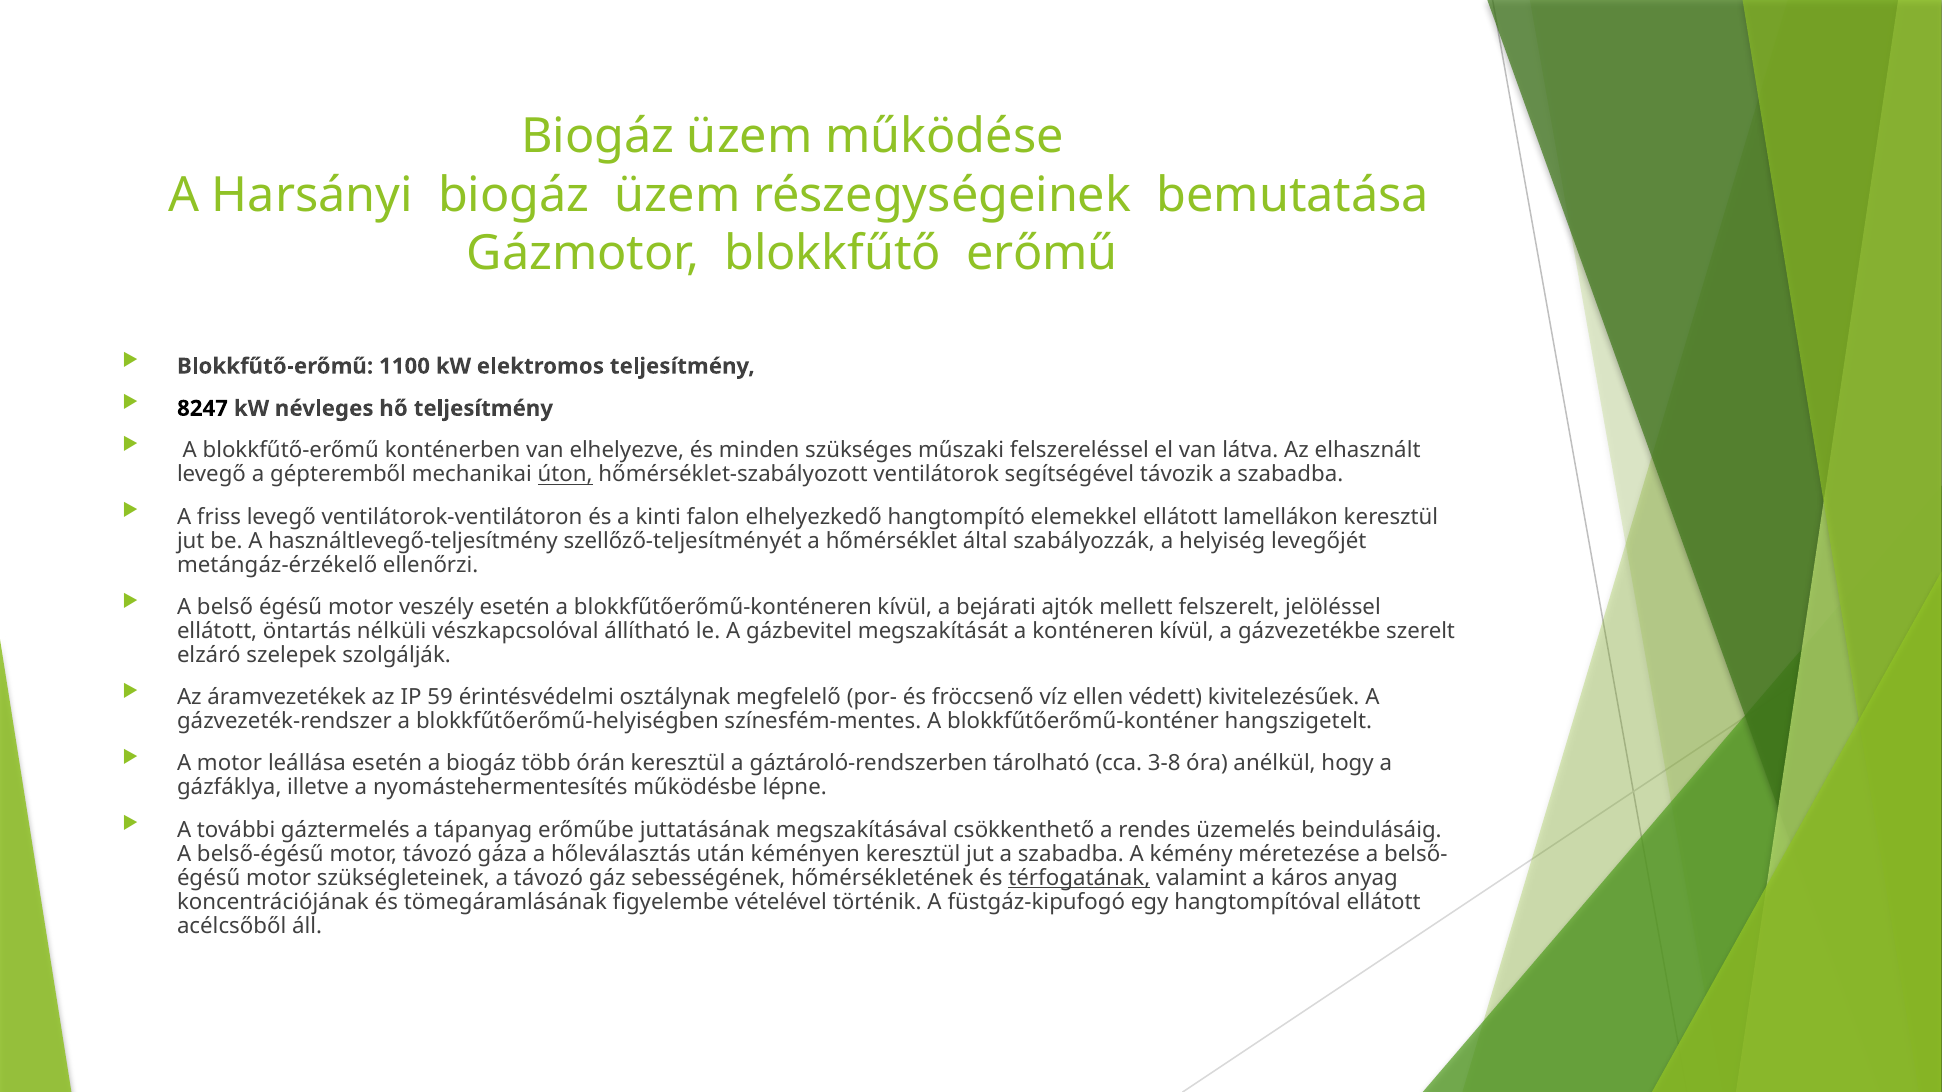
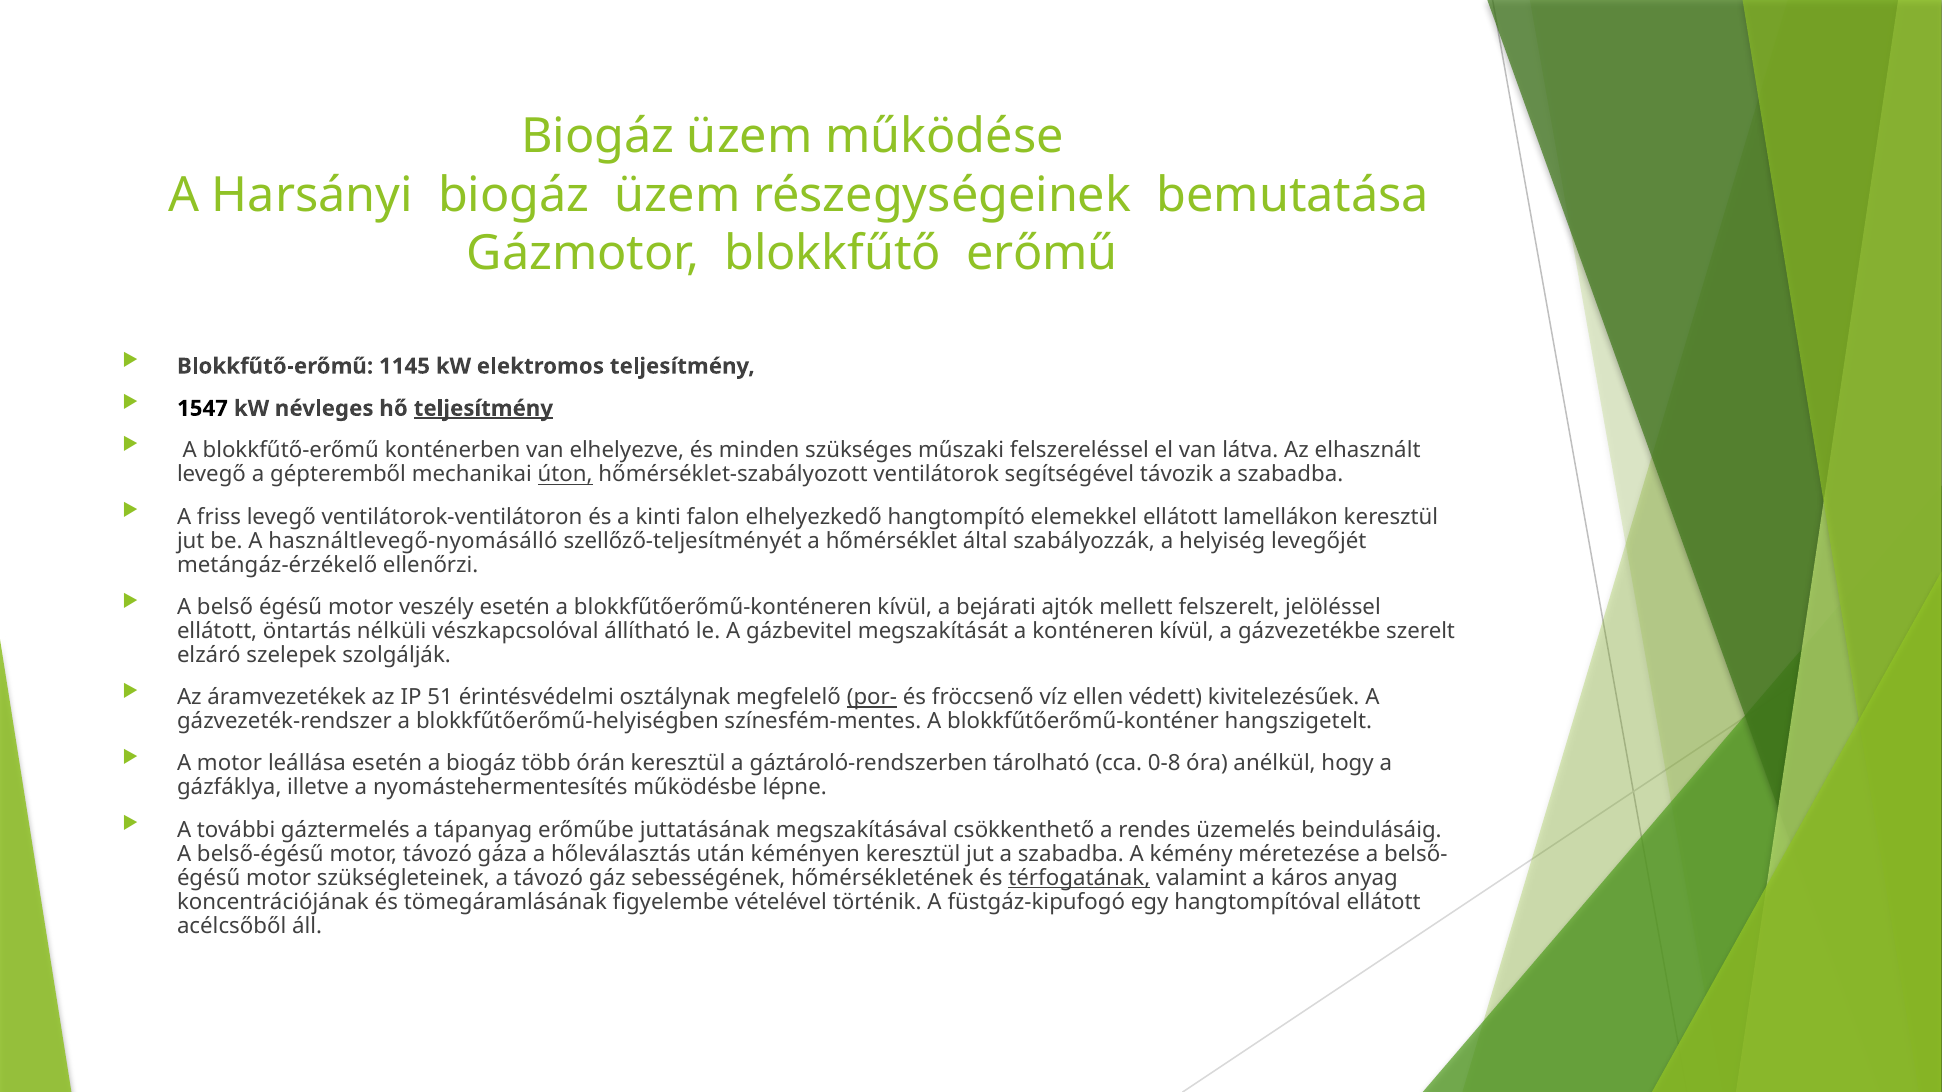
1100: 1100 -> 1145 (404, 366)
8247: 8247 -> 1547 (202, 409)
teljesítmény underline: none -> present (483, 409)
használtlevegő-teljesítmény: használtlevegő-teljesítmény -> használtlevegő-nyomásálló (413, 541)
59: 59 -> 51 (440, 698)
por- underline: none -> present (872, 698)
3-8: 3-8 -> 0-8 (1164, 764)
